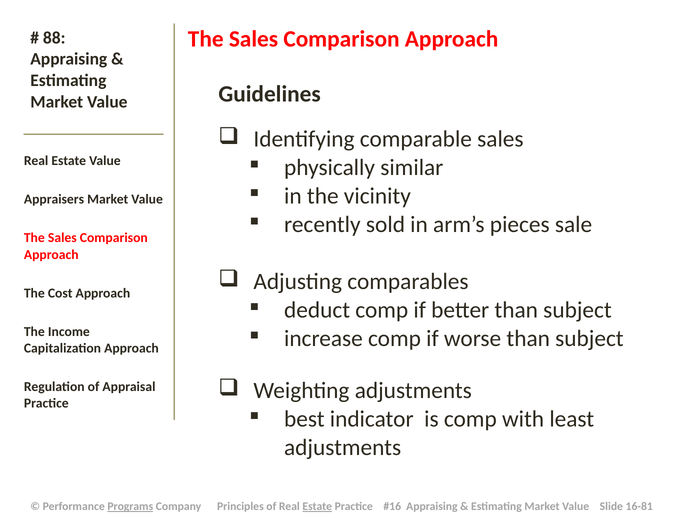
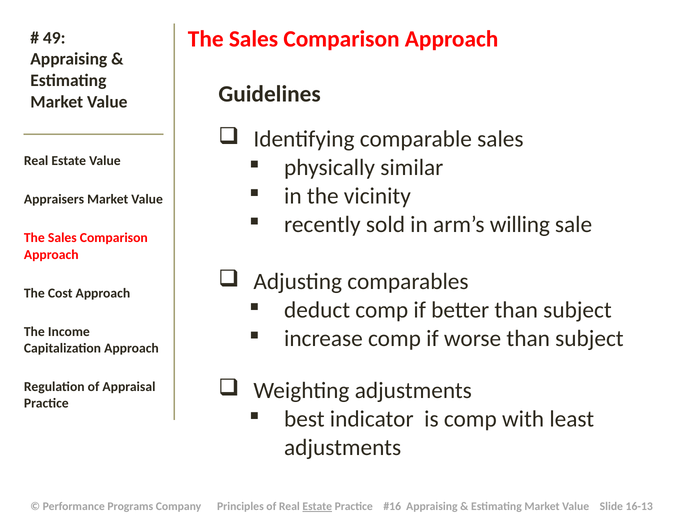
88: 88 -> 49 (54, 38)
pieces: pieces -> willing (520, 225)
Programs underline: present -> none (130, 507)
16-81: 16-81 -> 16-13 (639, 507)
